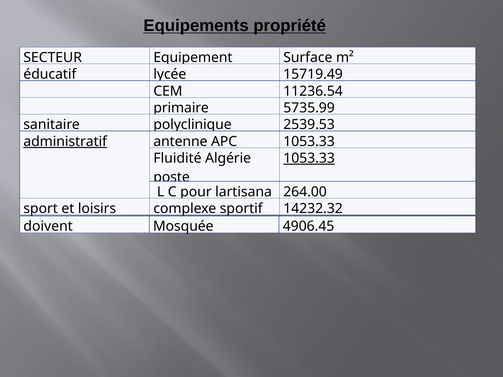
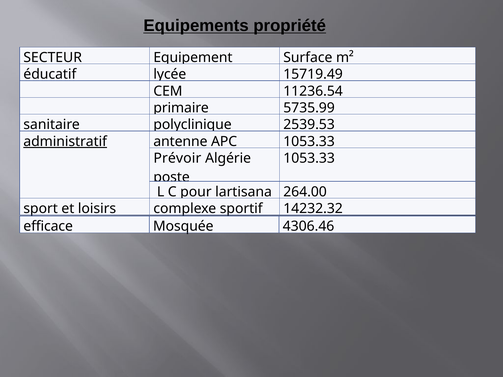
Fluidité: Fluidité -> Prévoir (177, 158)
1053.33 underline: present -> none (309, 158)
doivent: doivent -> efficace (48, 227)
4906.45: 4906.45 -> 4306.46 (309, 227)
